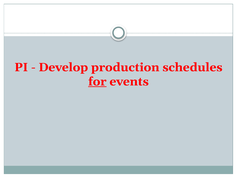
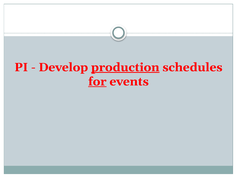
production underline: none -> present (125, 67)
